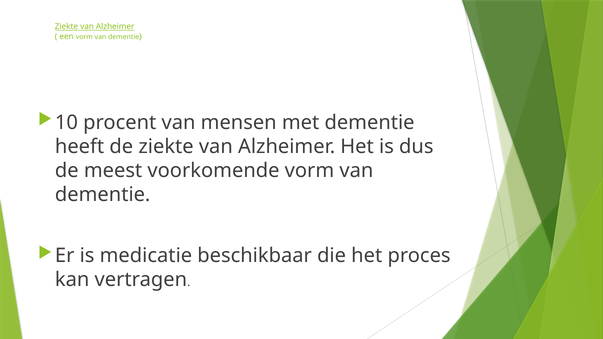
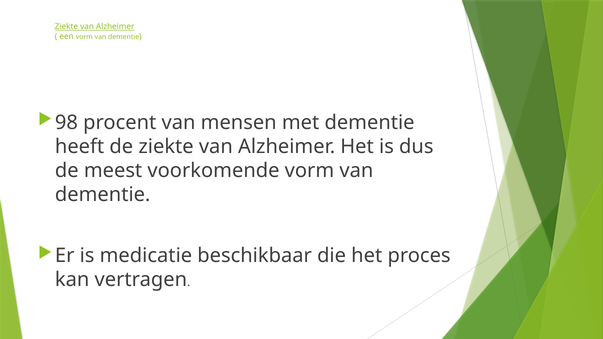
10: 10 -> 98 (66, 123)
